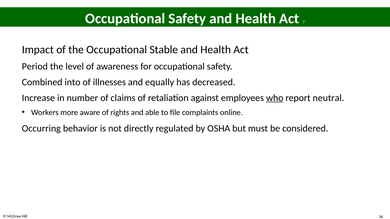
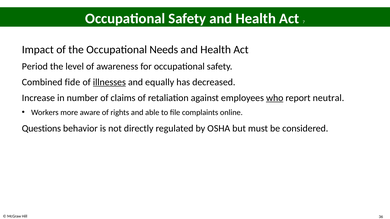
Stable: Stable -> Needs (164, 50)
into: into -> fide (72, 82)
illnesses underline: none -> present (109, 82)
Occurring: Occurring -> Questions (41, 129)
